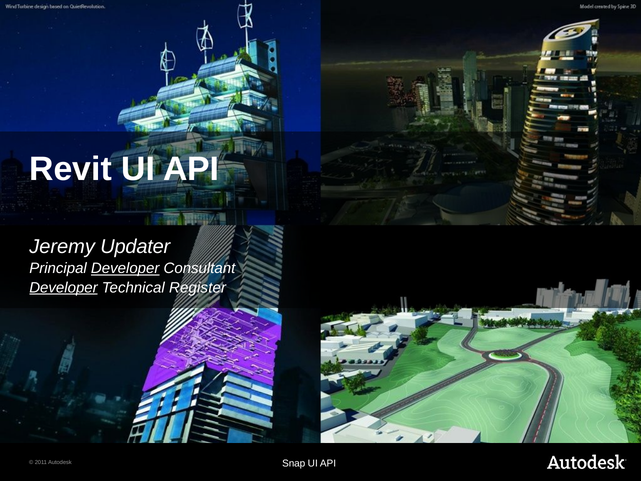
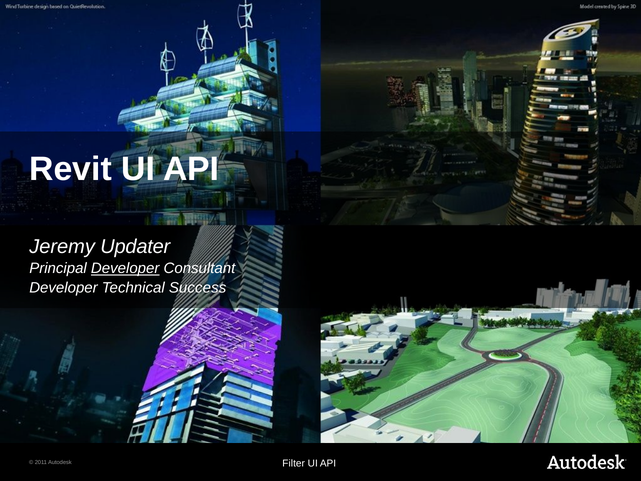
Developer underline: present -> none (63, 287)
Register: Register -> Success (198, 287)
Snap: Snap -> Filter (294, 463)
